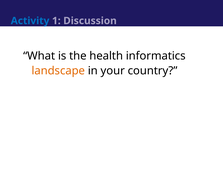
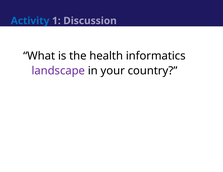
landscape colour: orange -> purple (58, 71)
